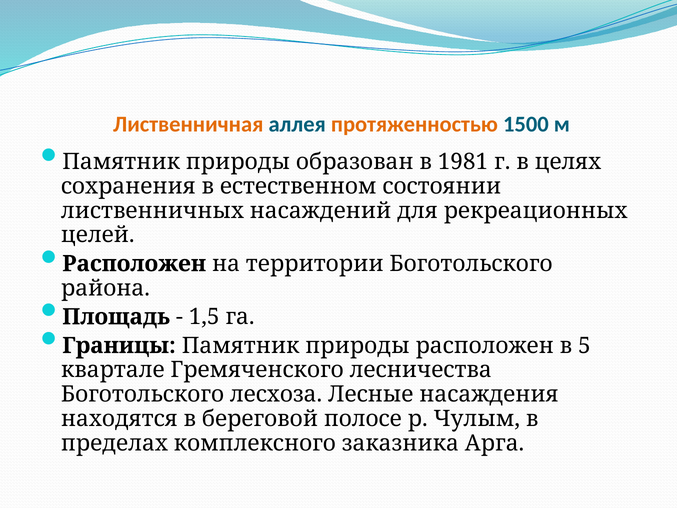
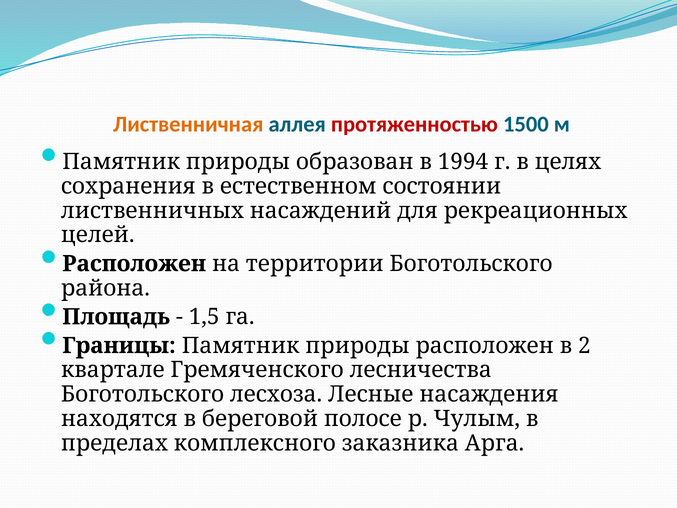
протяженностью colour: orange -> red (414, 124)
1981: 1981 -> 1994 (463, 162)
5: 5 -> 2 (584, 345)
